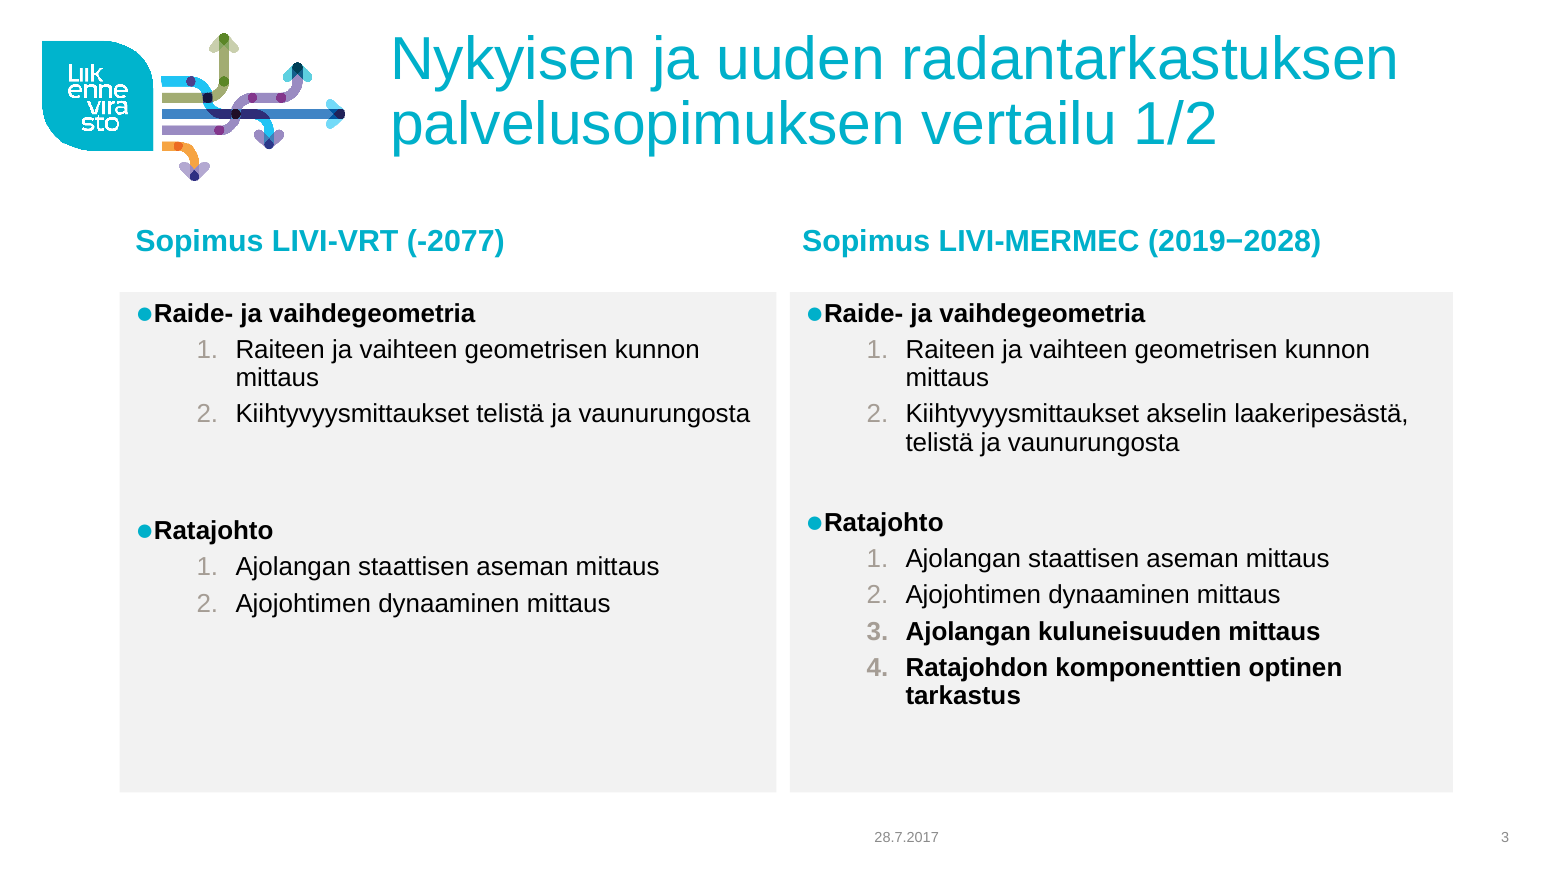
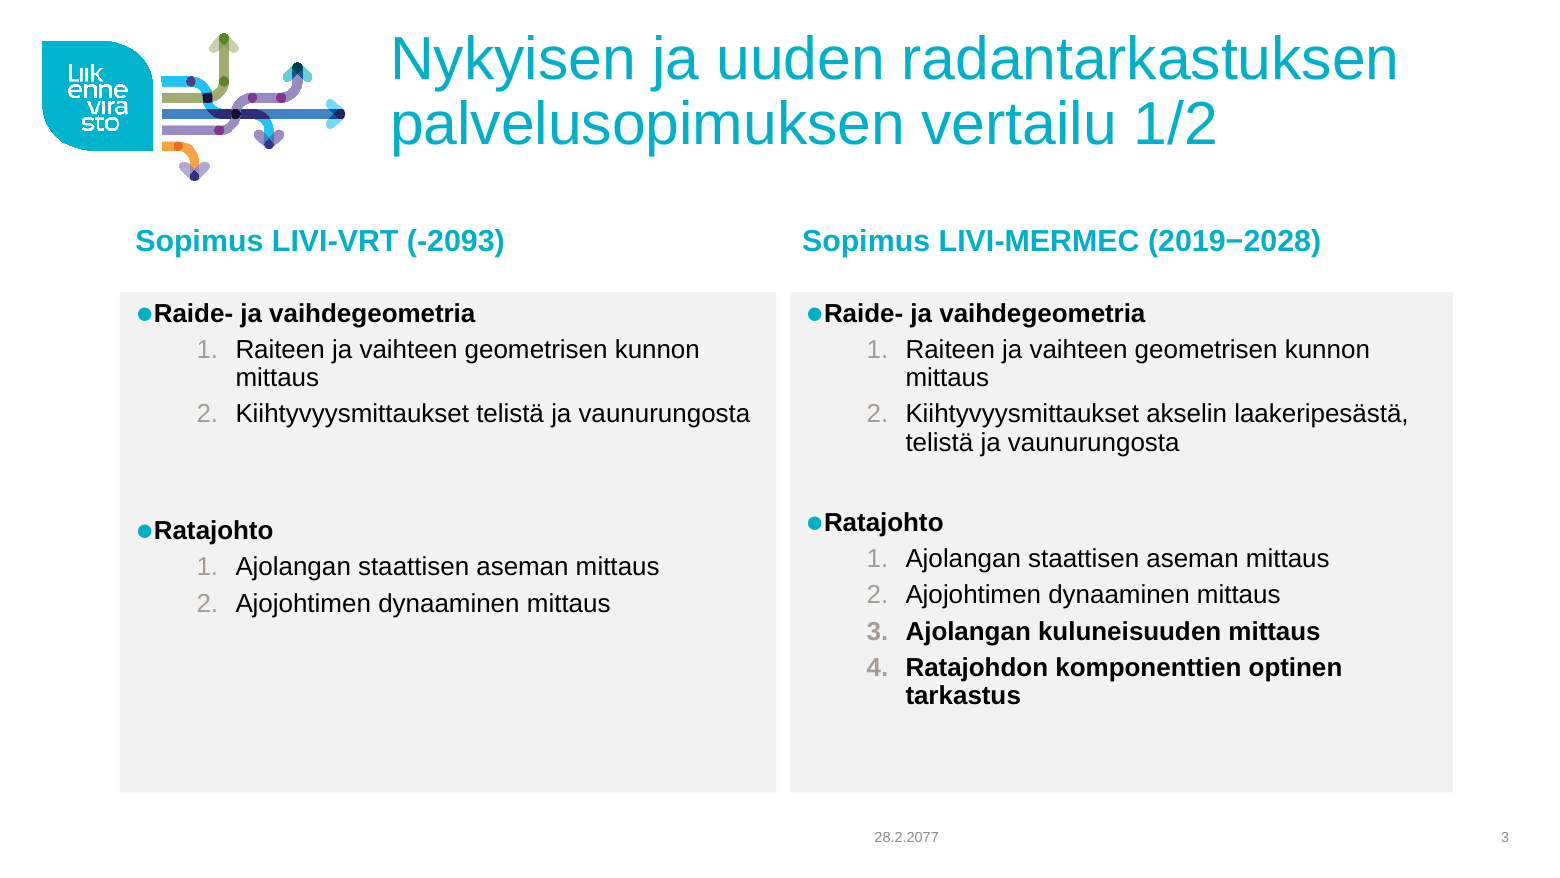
-2077: -2077 -> -2093 (456, 241)
28.7.2017: 28.7.2017 -> 28.2.2077 (907, 838)
